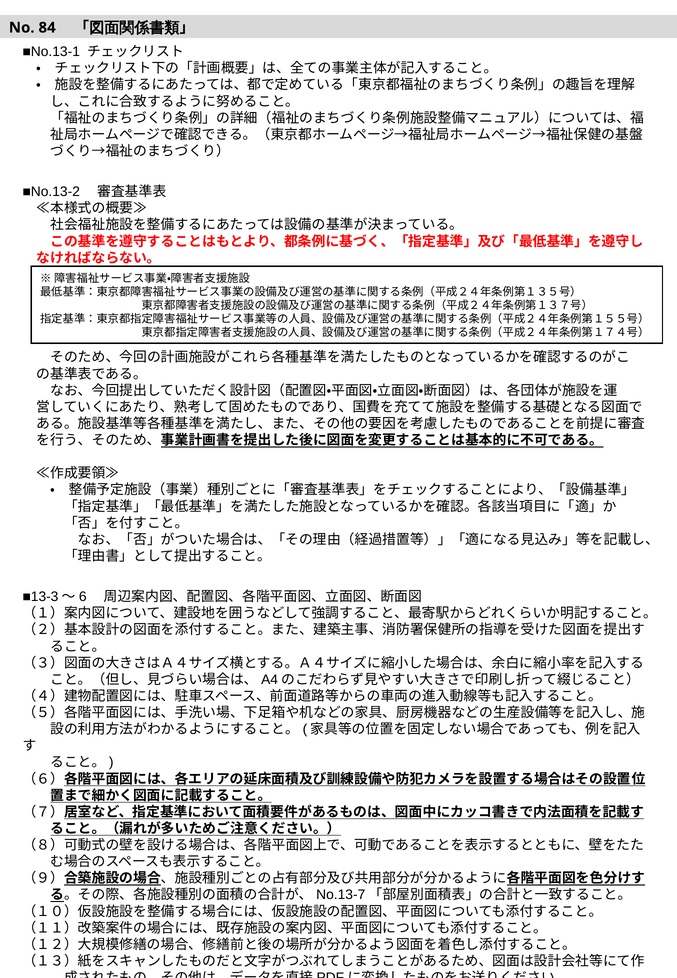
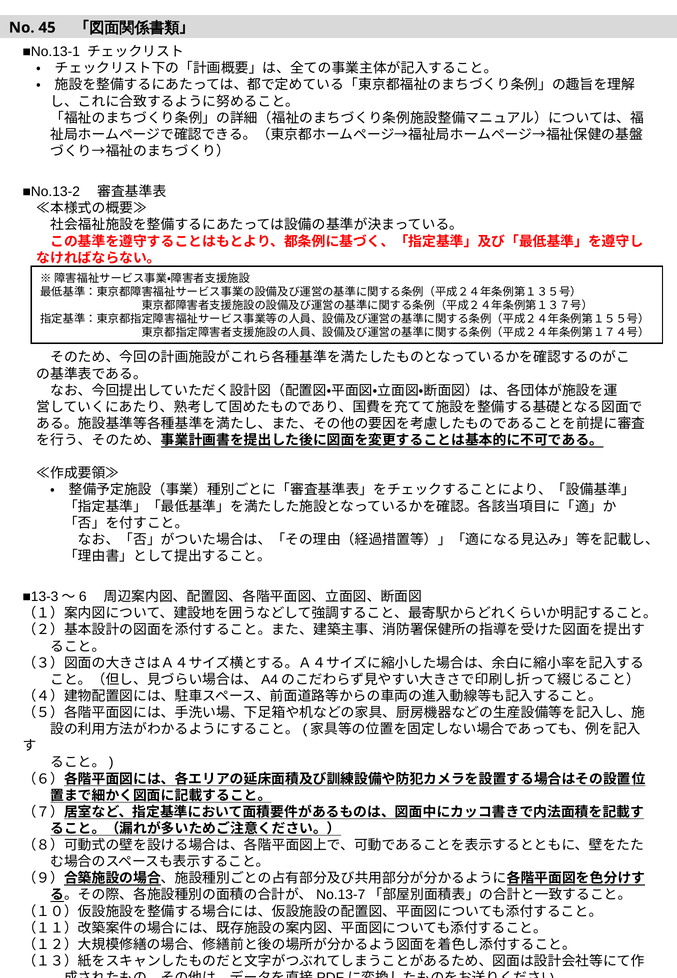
84: 84 -> 45 (47, 28)
